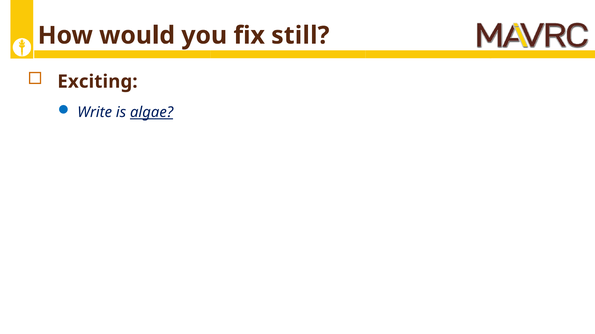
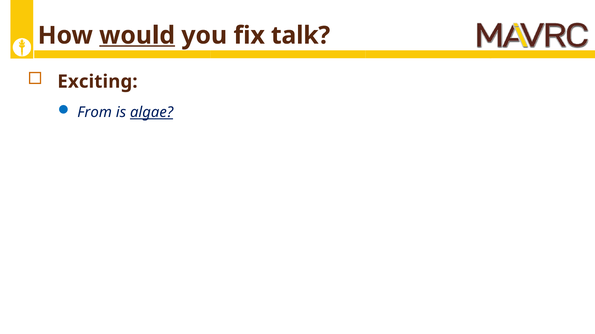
would underline: none -> present (137, 35)
still: still -> talk (301, 35)
Write: Write -> From (95, 113)
